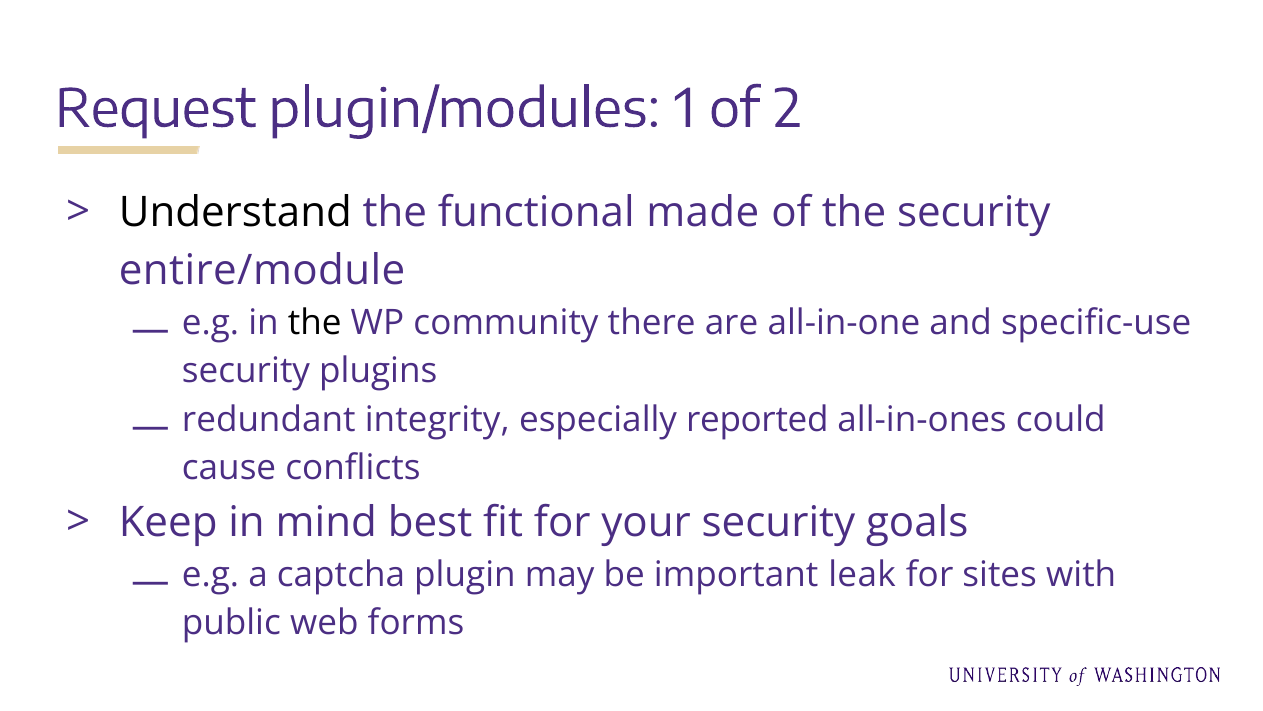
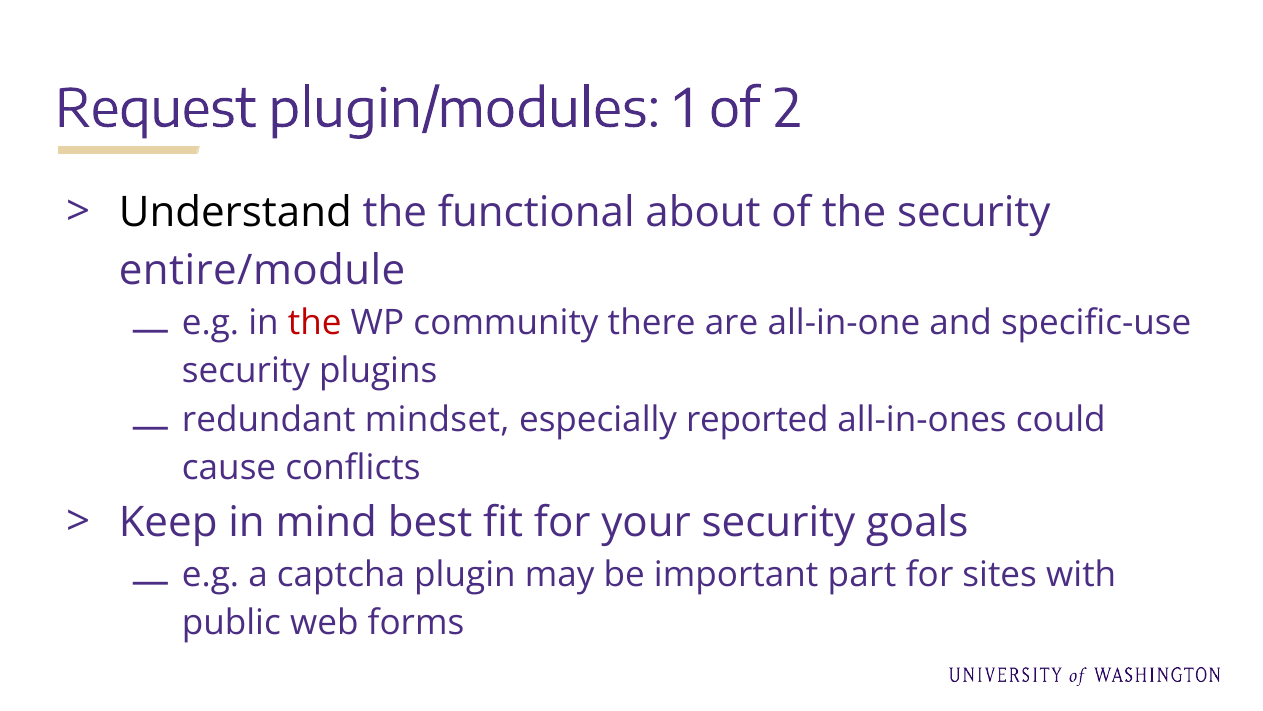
made: made -> about (703, 212)
the colour: black -> red (315, 322)
integrity: integrity -> mindset (437, 419)
leak: leak -> part (862, 574)
